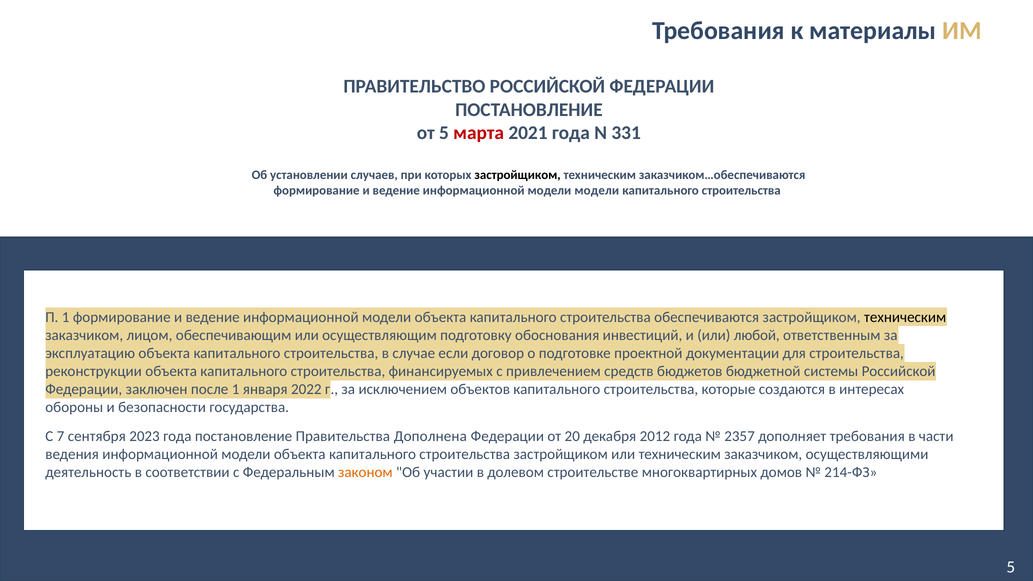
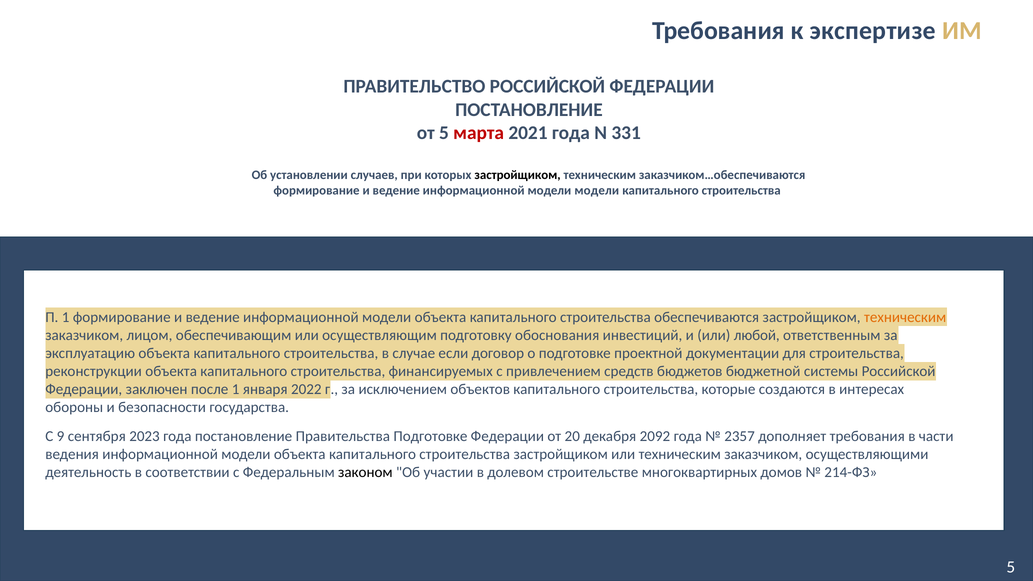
материалы: материалы -> экспертизе (873, 31)
техническим colour: black -> orange (905, 317)
7: 7 -> 9 (60, 436)
Правительства Дополнена: Дополнена -> Подготовке (430, 436)
2012: 2012 -> 2092 (655, 436)
законом colour: orange -> black (365, 472)
